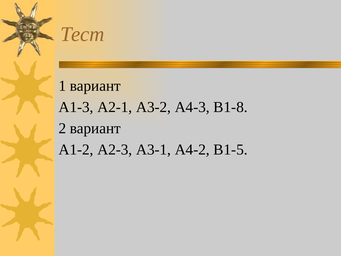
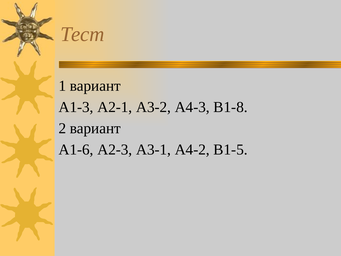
А1-2: А1-2 -> А1-6 (76, 149)
